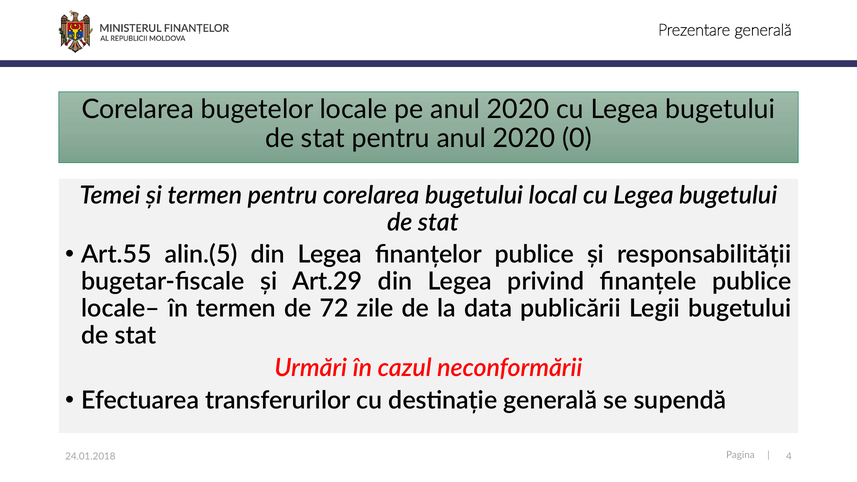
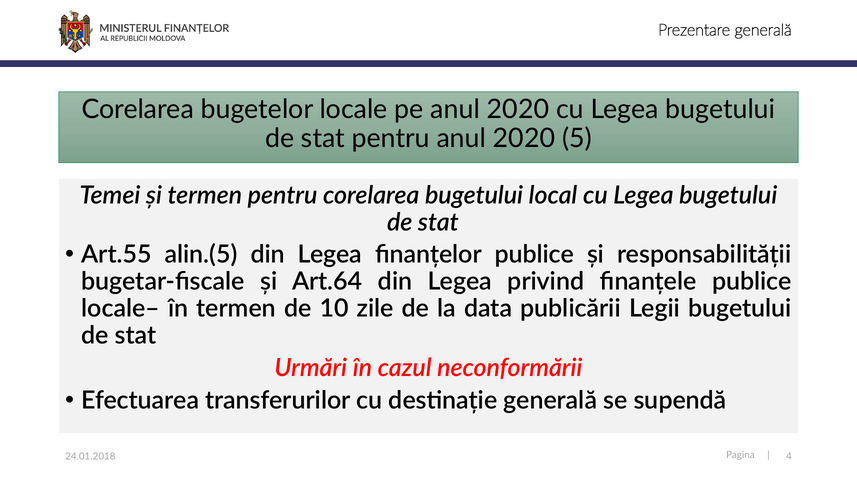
0: 0 -> 5 (577, 138)
Art.29: Art.29 -> Art.64 (327, 282)
72: 72 -> 10 (334, 309)
